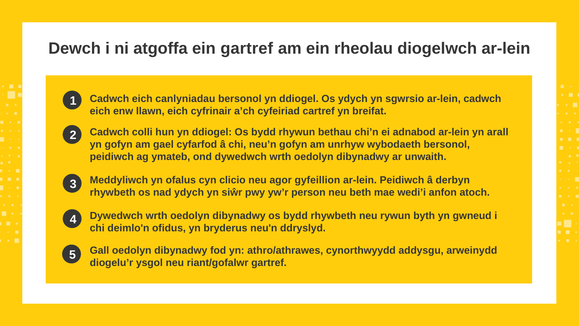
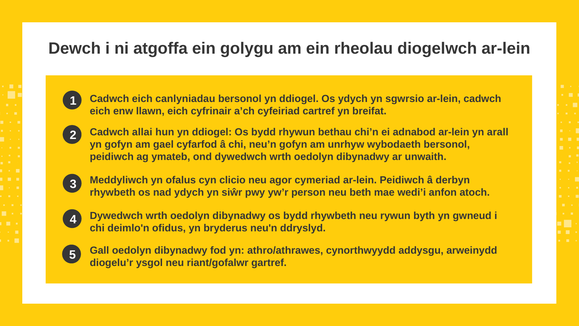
ein gartref: gartref -> golygu (247, 48)
colli: colli -> allai (142, 132)
gyfeillion: gyfeillion -> cymeriad (317, 180)
